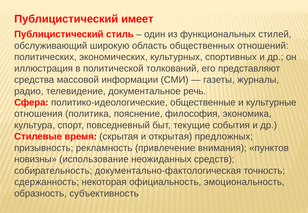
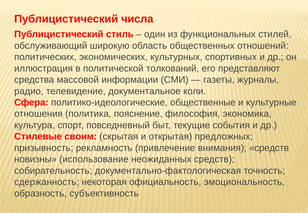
имеет: имеет -> числа (137, 19)
речь: речь -> коли (195, 91)
время: время -> своим (81, 137)
внимания пунктов: пунктов -> средств (269, 148)
